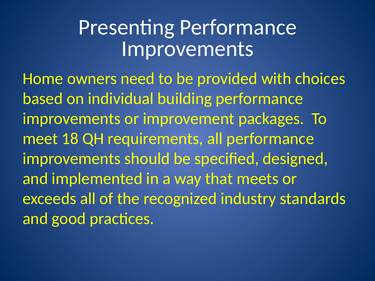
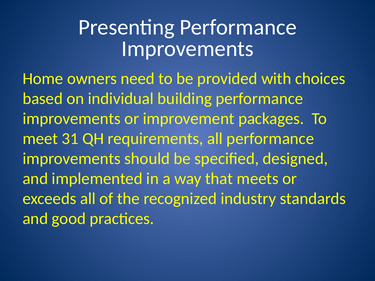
18: 18 -> 31 (70, 139)
